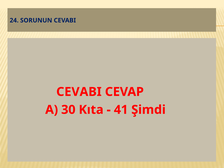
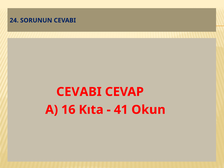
30: 30 -> 16 (68, 110)
Şimdi: Şimdi -> Okun (148, 110)
